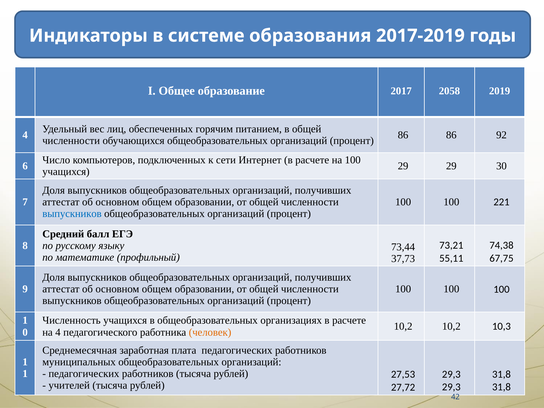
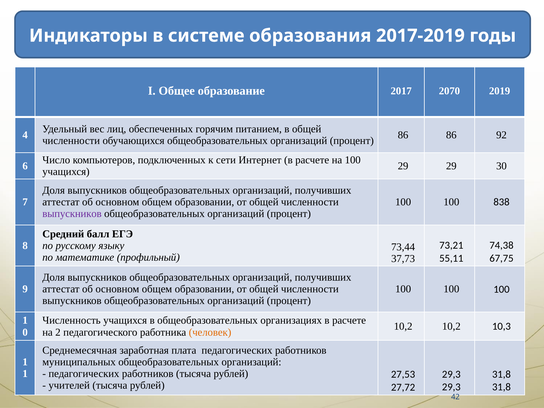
2058: 2058 -> 2070 (449, 91)
221: 221 -> 838 (502, 202)
выпускников colour: blue -> purple (72, 214)
на 4: 4 -> 2 (58, 332)
